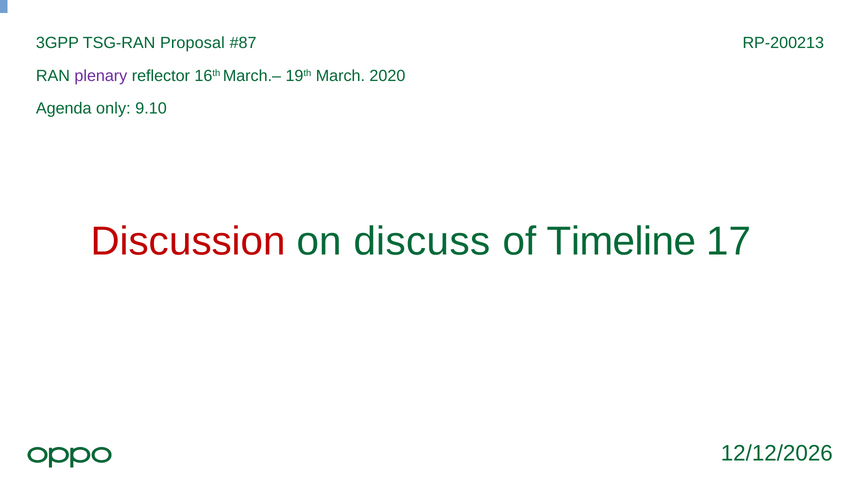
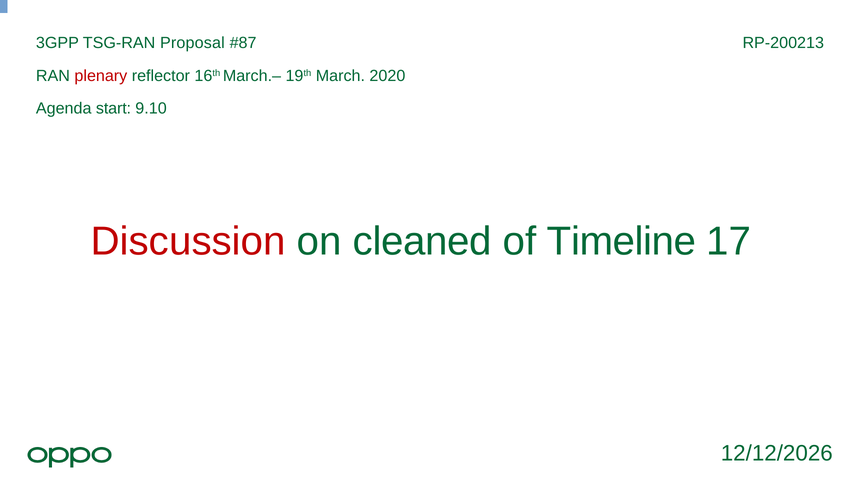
plenary colour: purple -> red (101, 76)
only: only -> start (114, 109)
discuss: discuss -> cleaned (422, 241)
